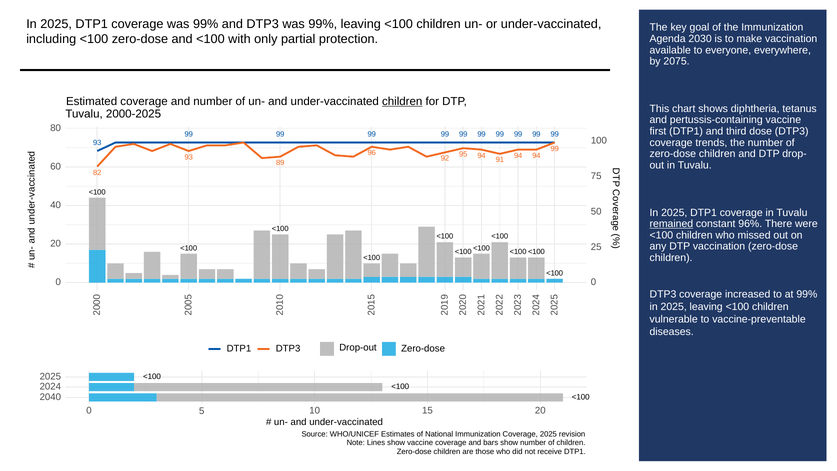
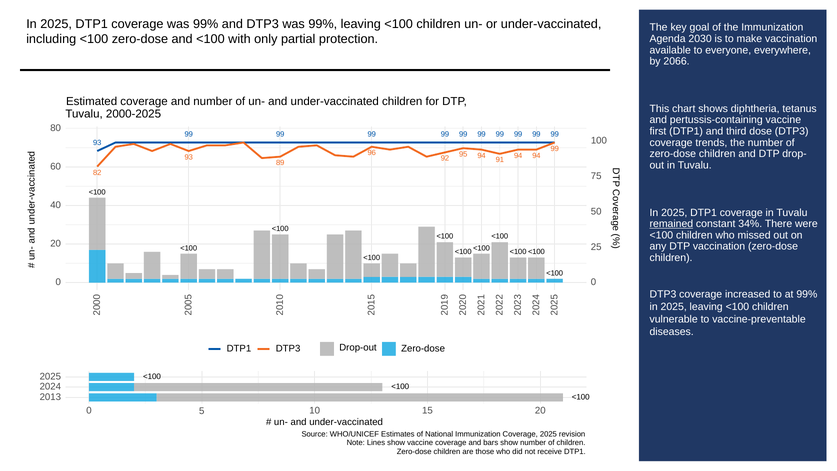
2075: 2075 -> 2066 (677, 61)
children underline: present -> none (402, 101)
96%: 96% -> 34% (750, 224)
2040: 2040 -> 2013 (50, 397)
